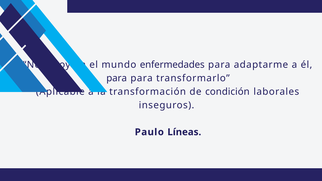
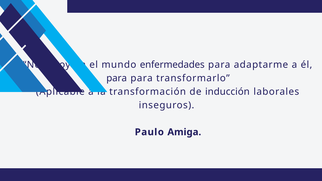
condición: condición -> inducción (227, 92)
Líneas: Líneas -> Amiga (184, 132)
